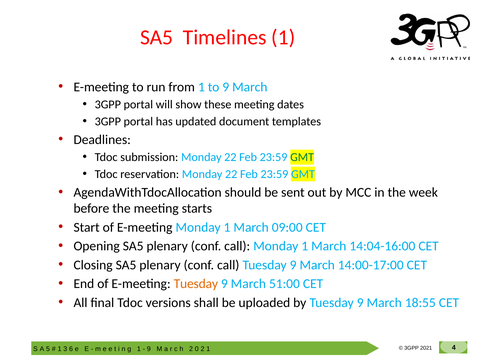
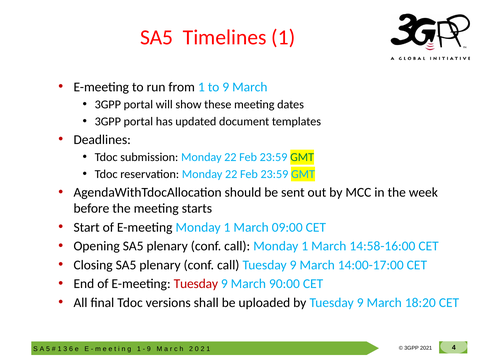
14:04-16:00: 14:04-16:00 -> 14:58-16:00 (382, 246)
Tuesday colour: orange -> red (196, 284)
51:00: 51:00 -> 90:00 (284, 284)
18:55: 18:55 -> 18:20 (420, 303)
